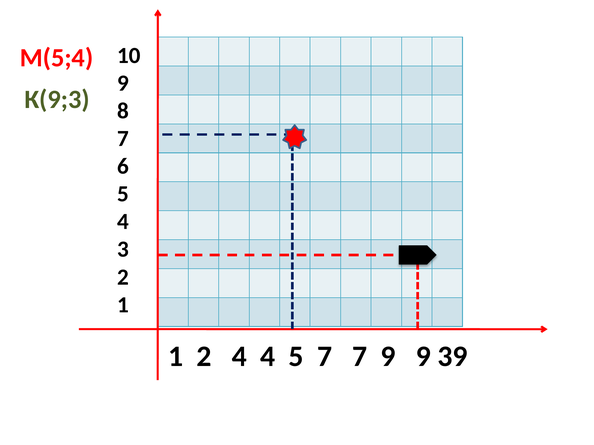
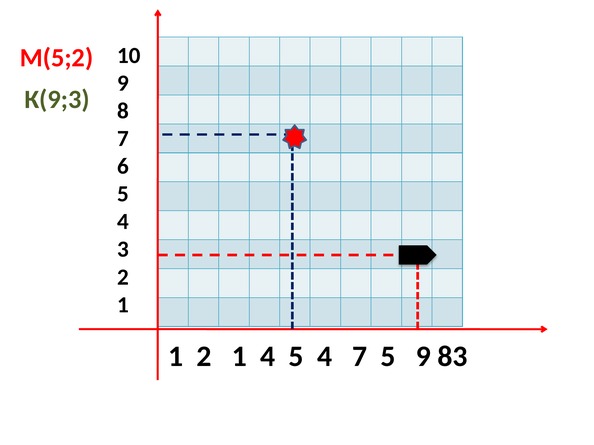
М(5;4: М(5;4 -> М(5;2 (56, 58)
1 2 4: 4 -> 1 (239, 357)
4 5 7: 7 -> 4 (325, 357)
7 9: 9 -> 5 (388, 357)
39: 39 -> 83 (453, 357)
